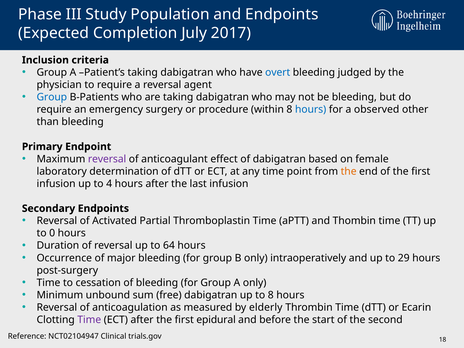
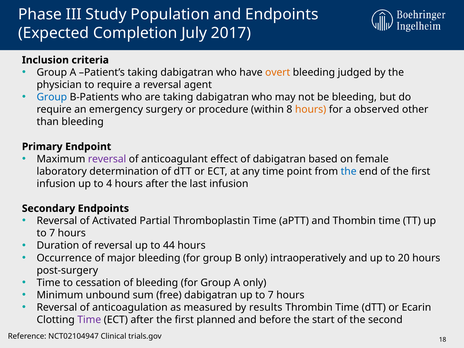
overt colour: blue -> orange (278, 72)
hours colour: blue -> orange (311, 110)
the colour: orange -> blue (349, 171)
0: 0 -> 7 (52, 233)
64: 64 -> 44 (169, 246)
29: 29 -> 20 (404, 258)
dabigatran up to 8: 8 -> 7 (271, 295)
elderly: elderly -> results (266, 307)
epidural: epidural -> planned (216, 320)
